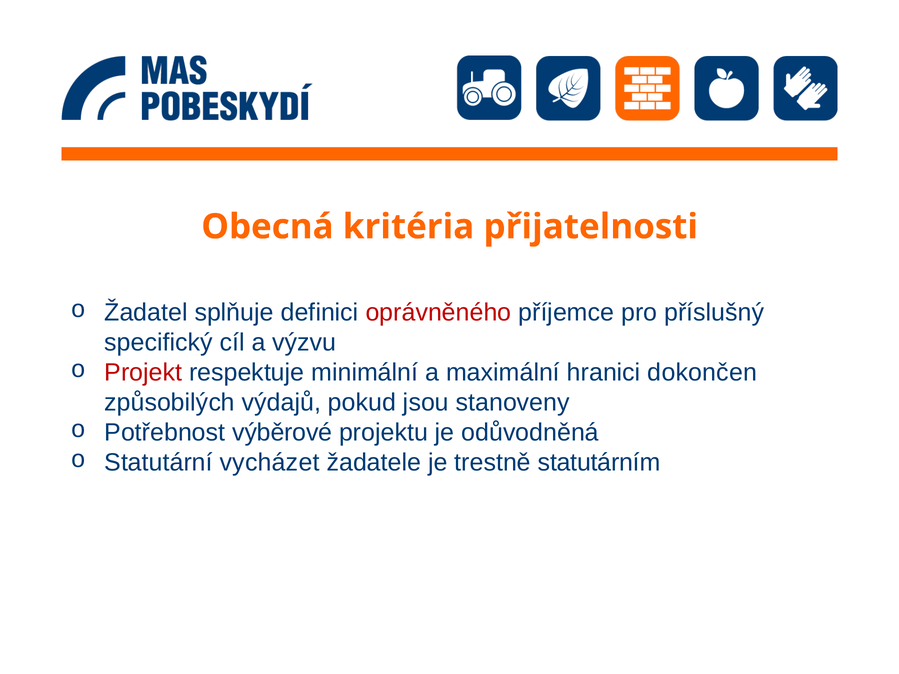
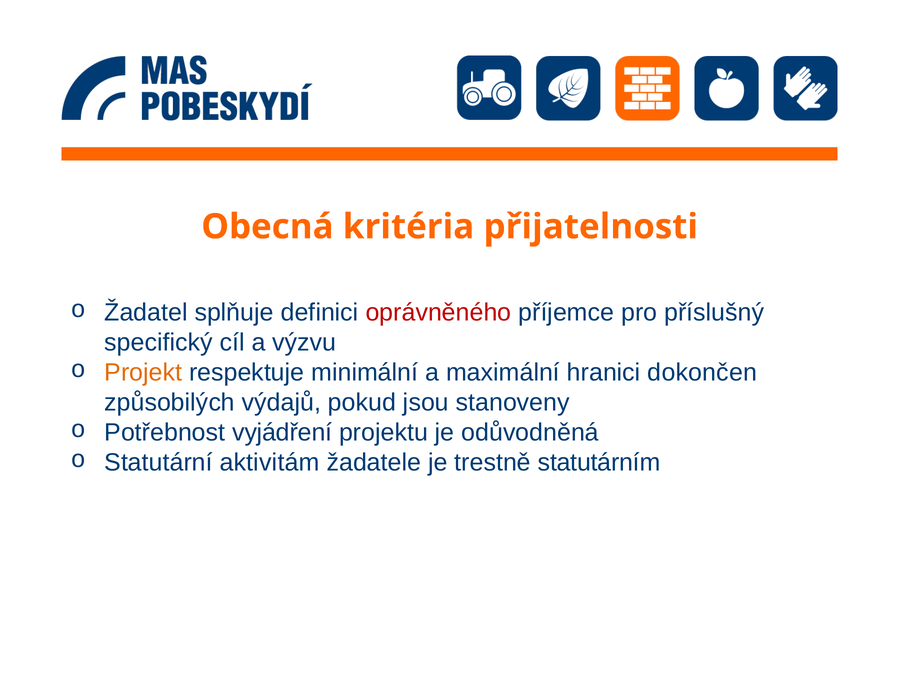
Projekt colour: red -> orange (143, 373)
výběrové: výběrové -> vyjádření (282, 433)
vycházet: vycházet -> aktivitám (270, 463)
